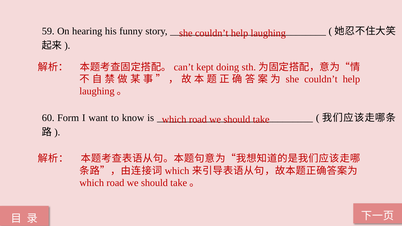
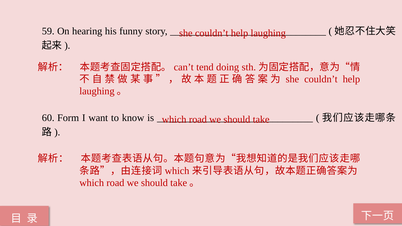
kept: kept -> tend (205, 67)
